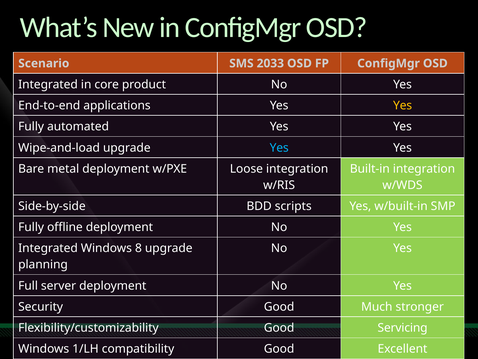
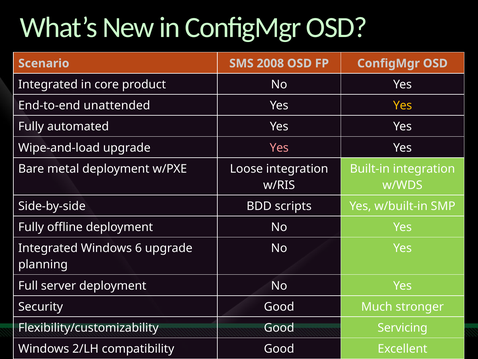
2033: 2033 -> 2008 (270, 63)
applications: applications -> unattended (117, 105)
Yes colour: light blue -> pink (279, 148)
8: 8 -> 6 (138, 248)
1/LH: 1/LH -> 2/LH (85, 349)
